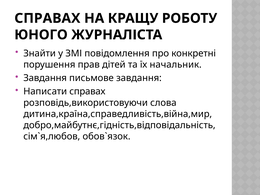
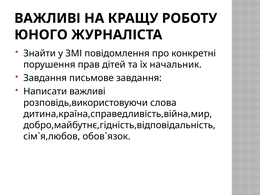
СПРАВАХ: СПРАВАХ -> ВАЖЛИВІ (47, 18)
Написати справах: справах -> важливі (87, 91)
